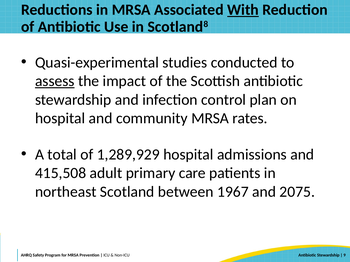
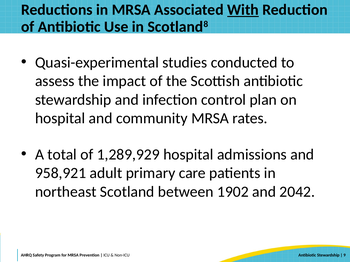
assess underline: present -> none (55, 81)
415,508: 415,508 -> 958,921 (61, 173)
1967: 1967 -> 1902 (233, 192)
2075: 2075 -> 2042 (297, 192)
